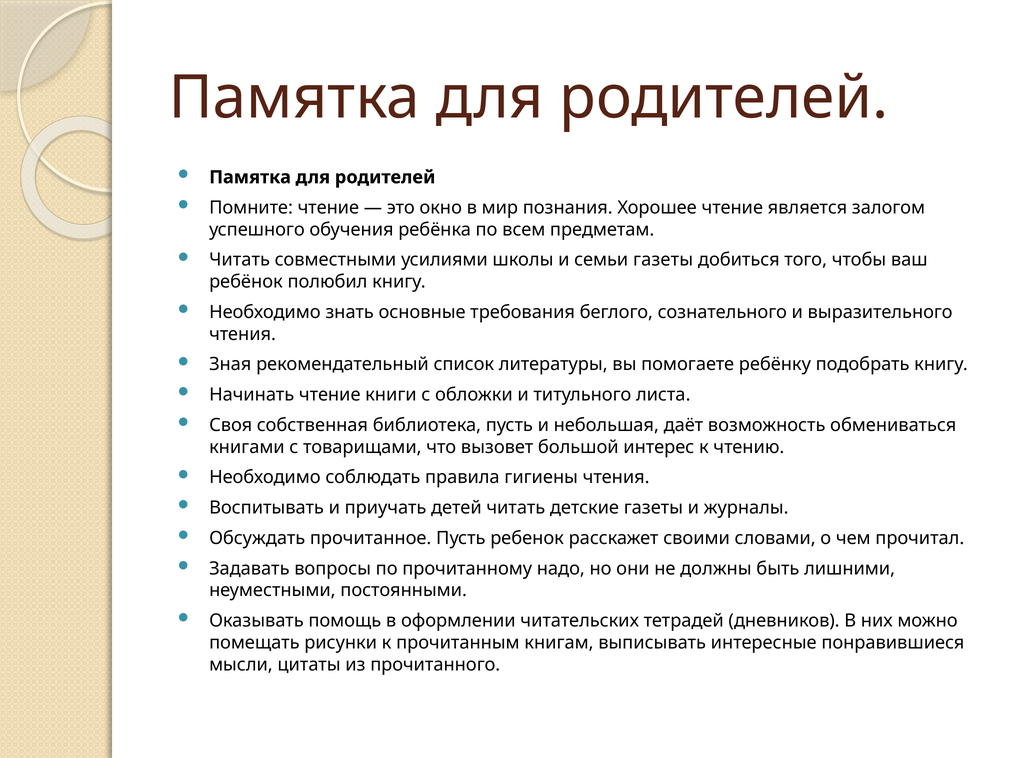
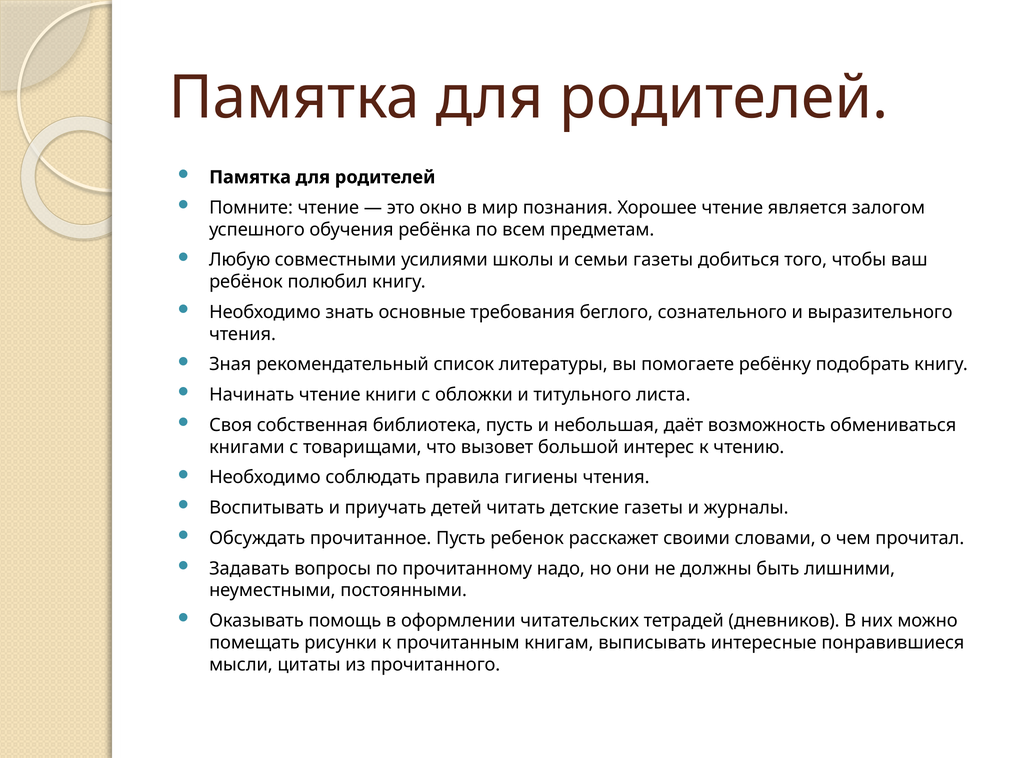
Читать: Читать -> Любую (240, 260)
